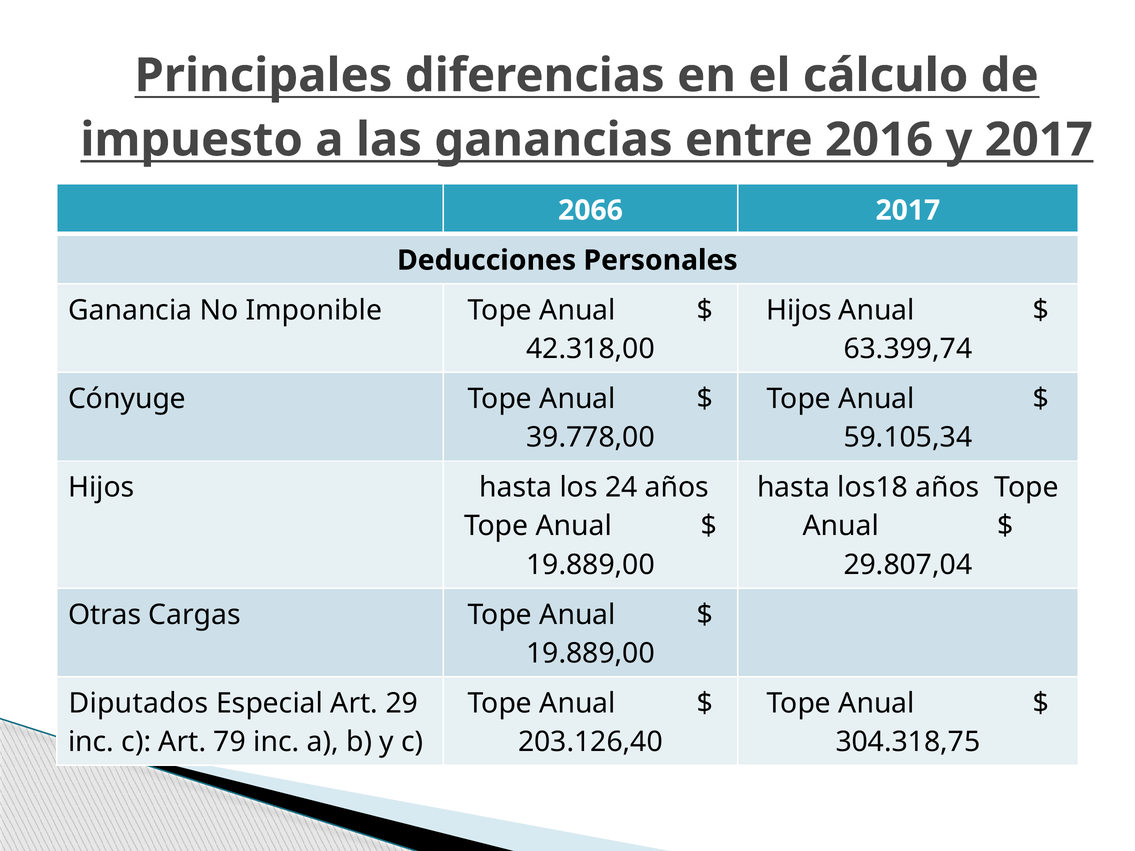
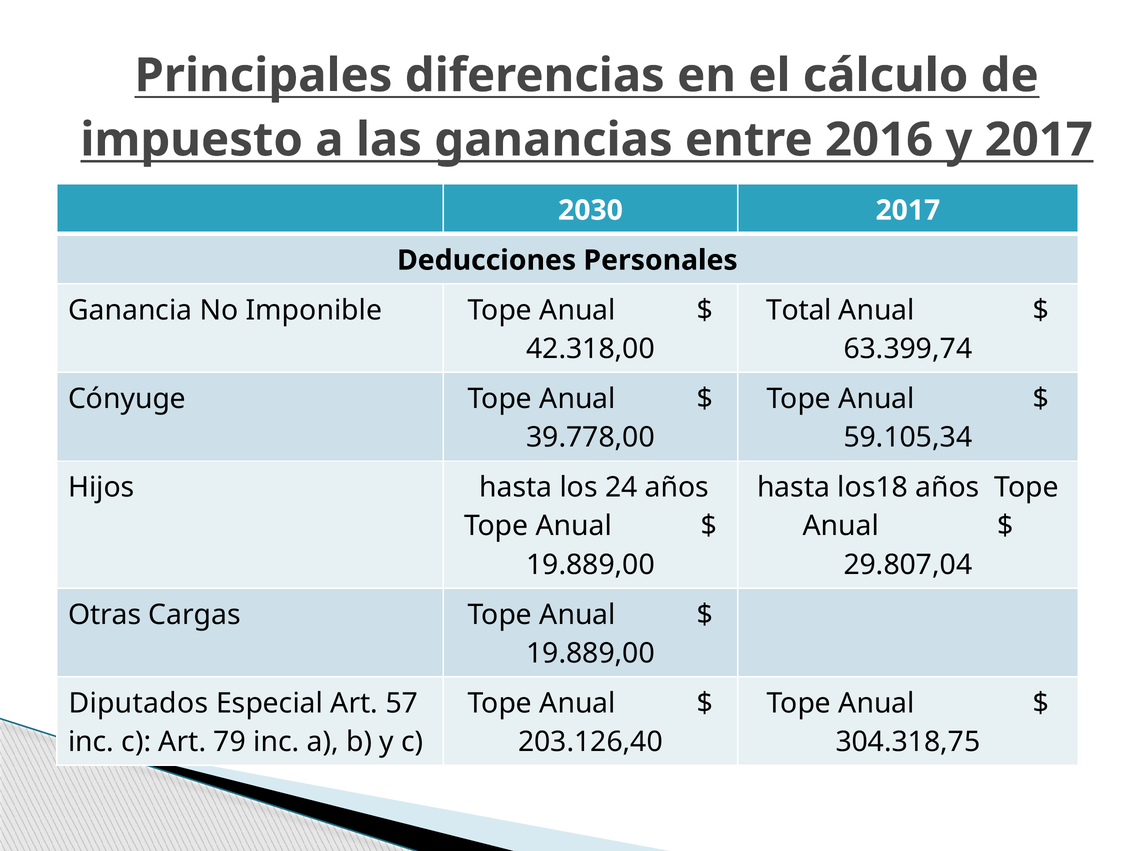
2066: 2066 -> 2030 (590, 210)
Hijos: Hijos -> Total (799, 310)
29: 29 -> 57 (402, 703)
